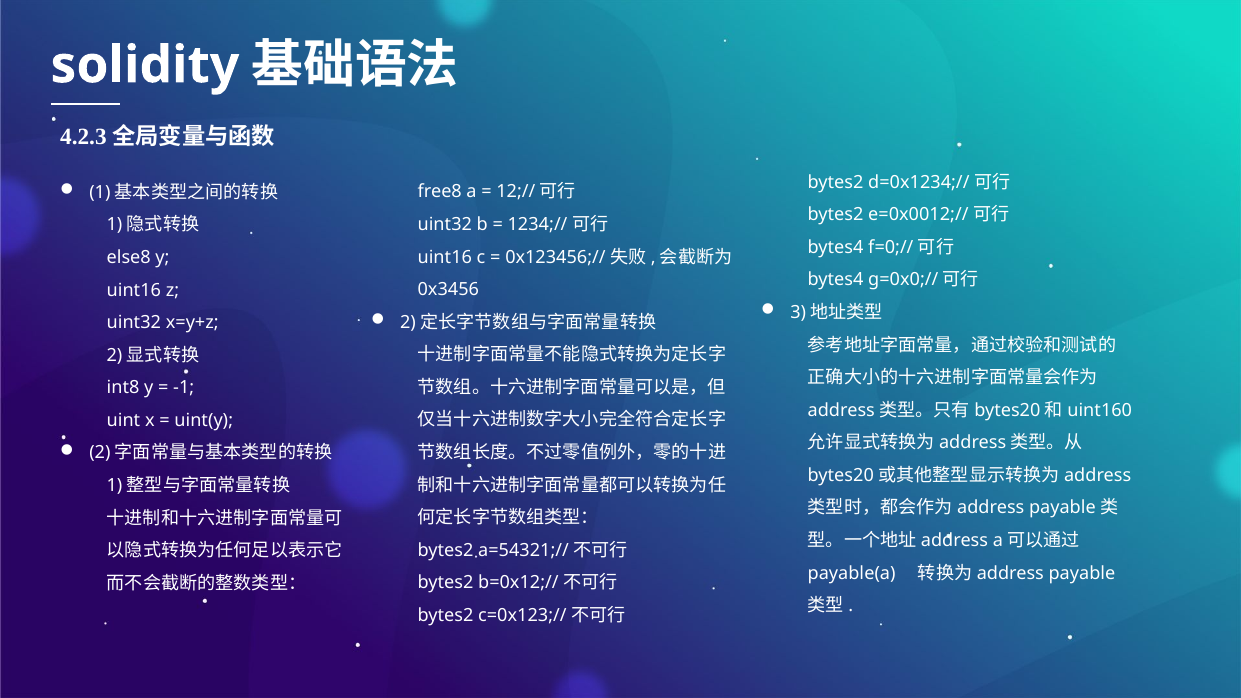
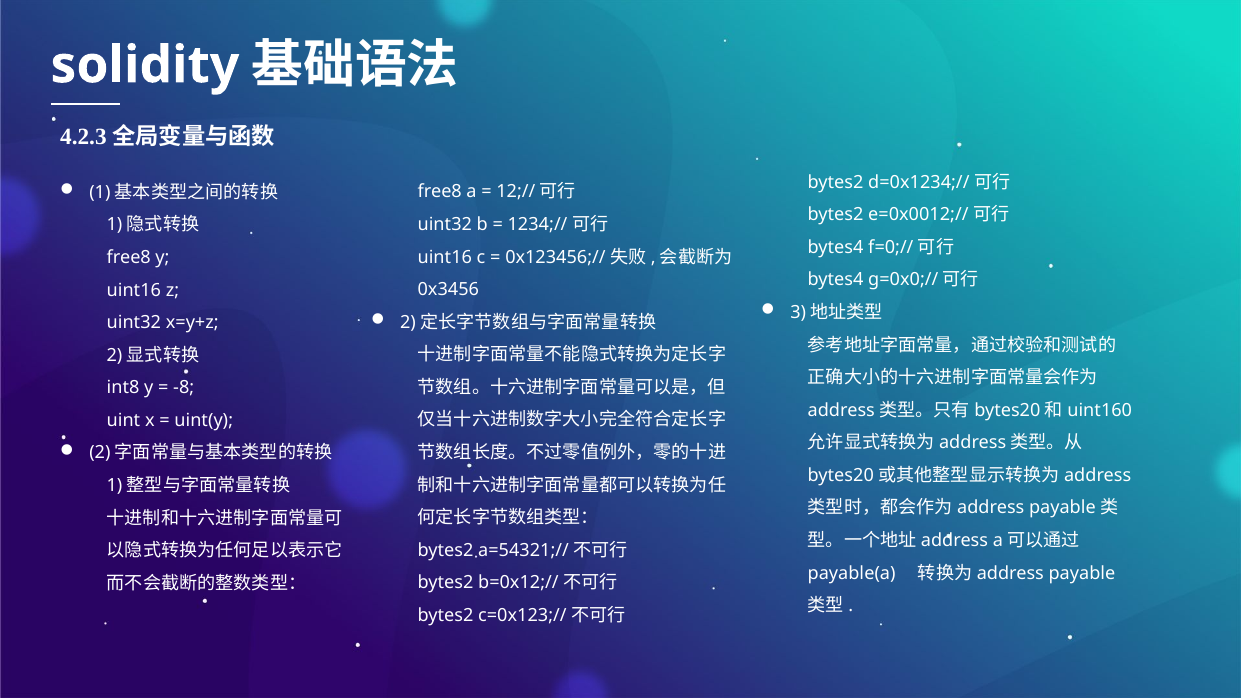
else8: else8 -> free8 (129, 258)
-1: -1 -> -8 (184, 388)
